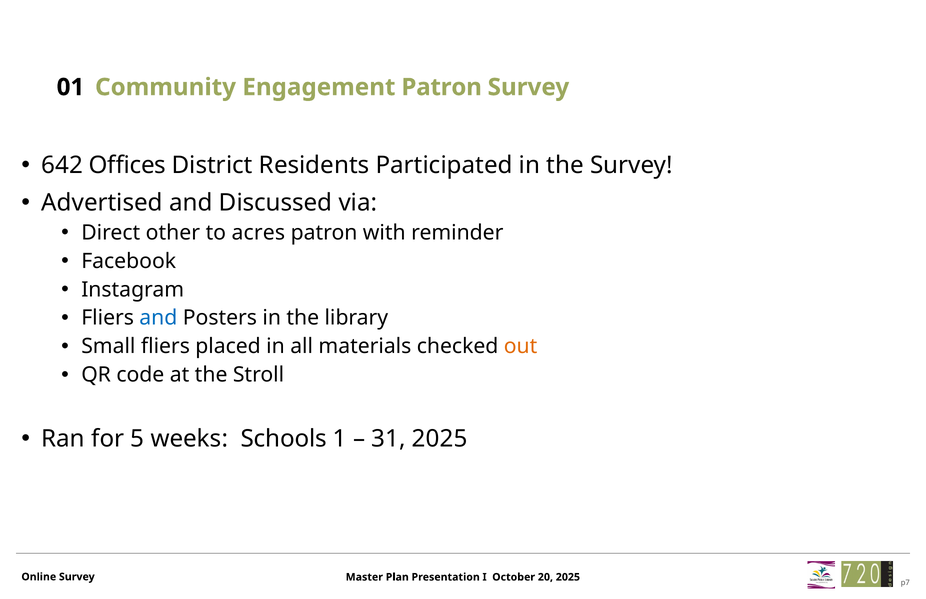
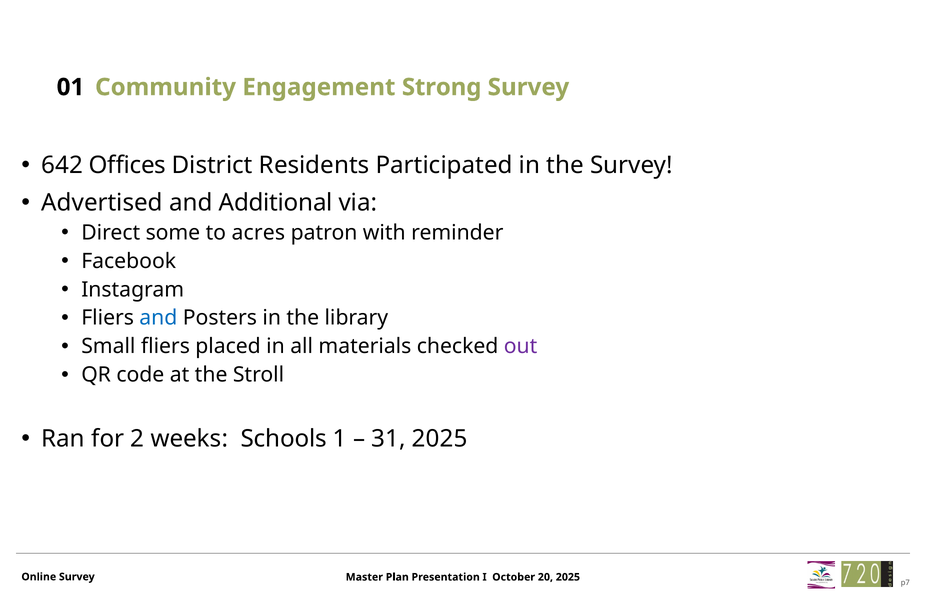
Engagement Patron: Patron -> Strong (442, 87)
Discussed: Discussed -> Additional (276, 203)
other: other -> some (173, 233)
out colour: orange -> purple (521, 347)
5: 5 -> 2 (137, 439)
